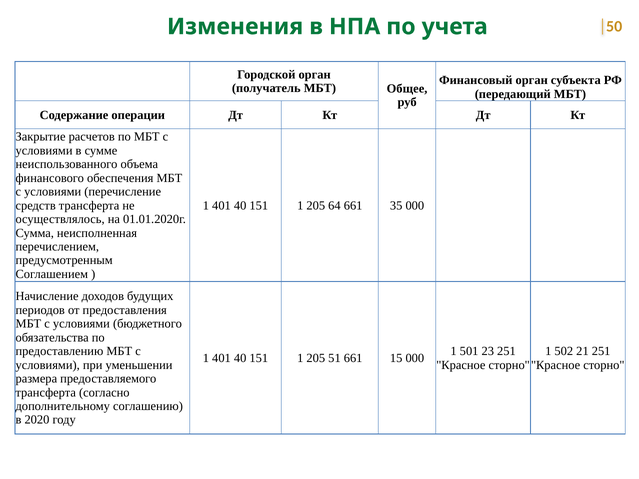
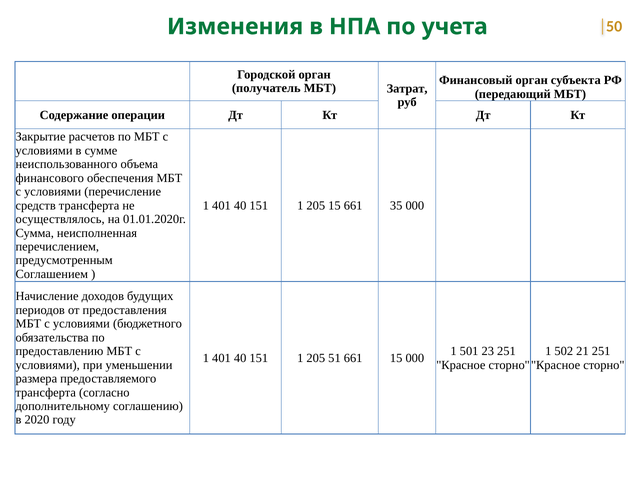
Общее: Общее -> Затрат (407, 89)
205 64: 64 -> 15 (334, 206)
